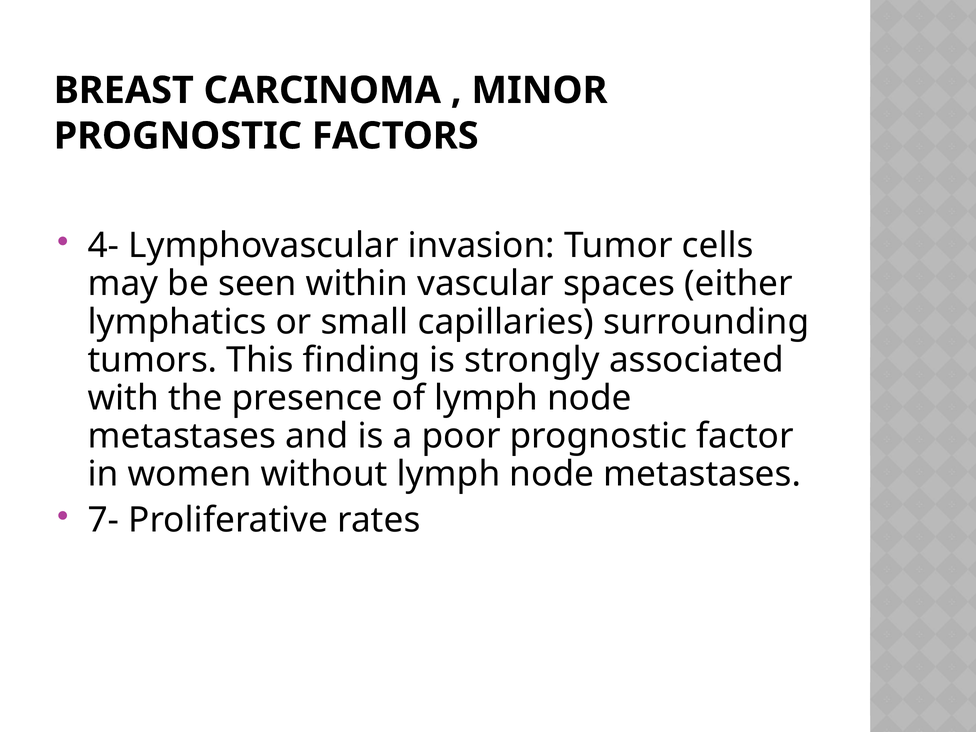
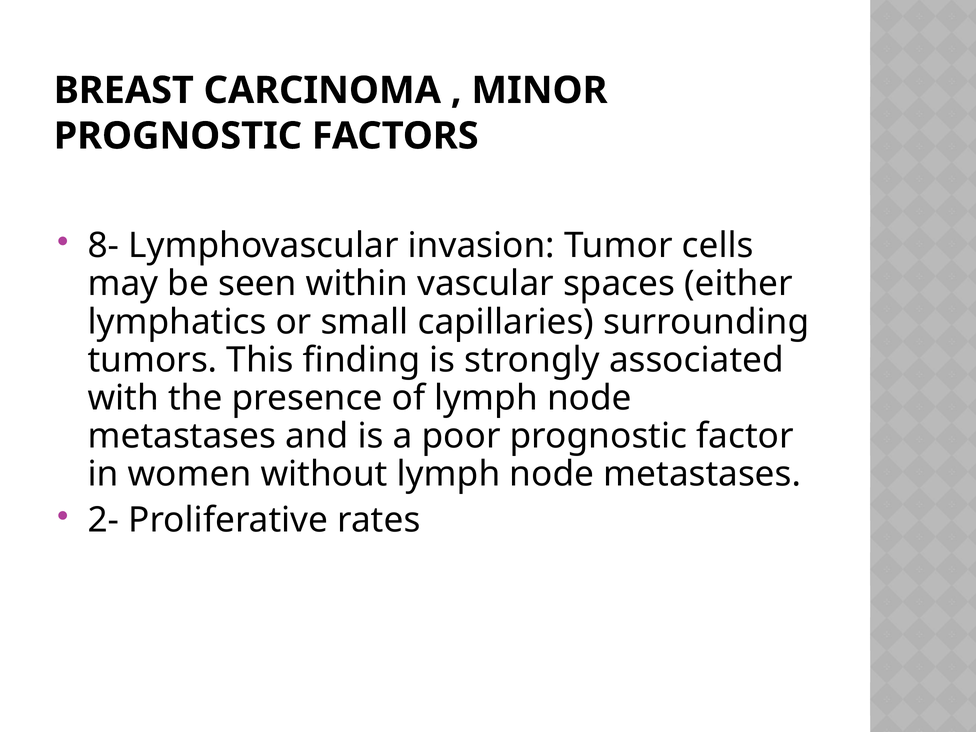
4-: 4- -> 8- (103, 246)
7-: 7- -> 2- (103, 520)
